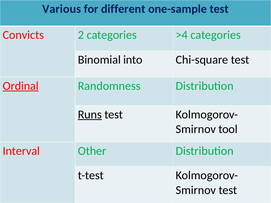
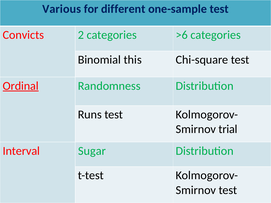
>4: >4 -> >6 (182, 35)
into: into -> this (133, 60)
Runs underline: present -> none (90, 115)
tool: tool -> trial (228, 129)
Other: Other -> Sugar (92, 151)
